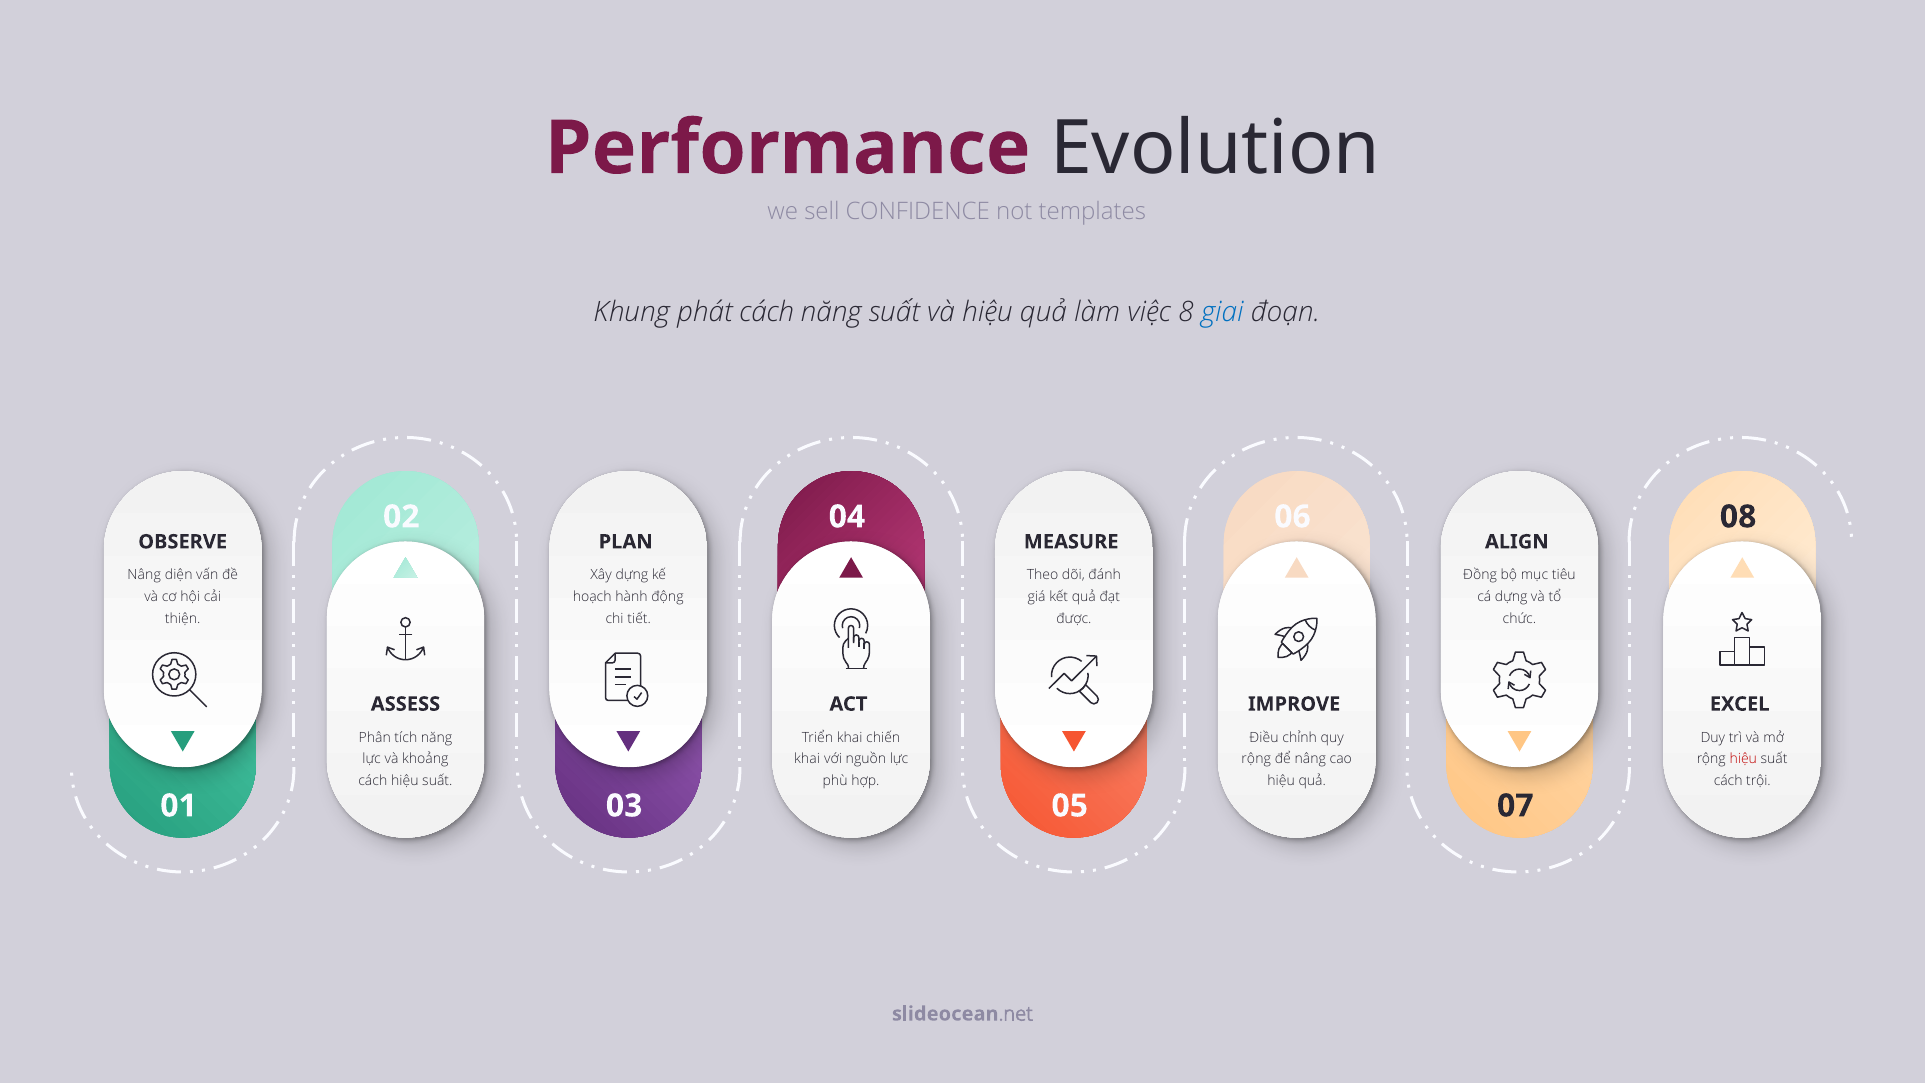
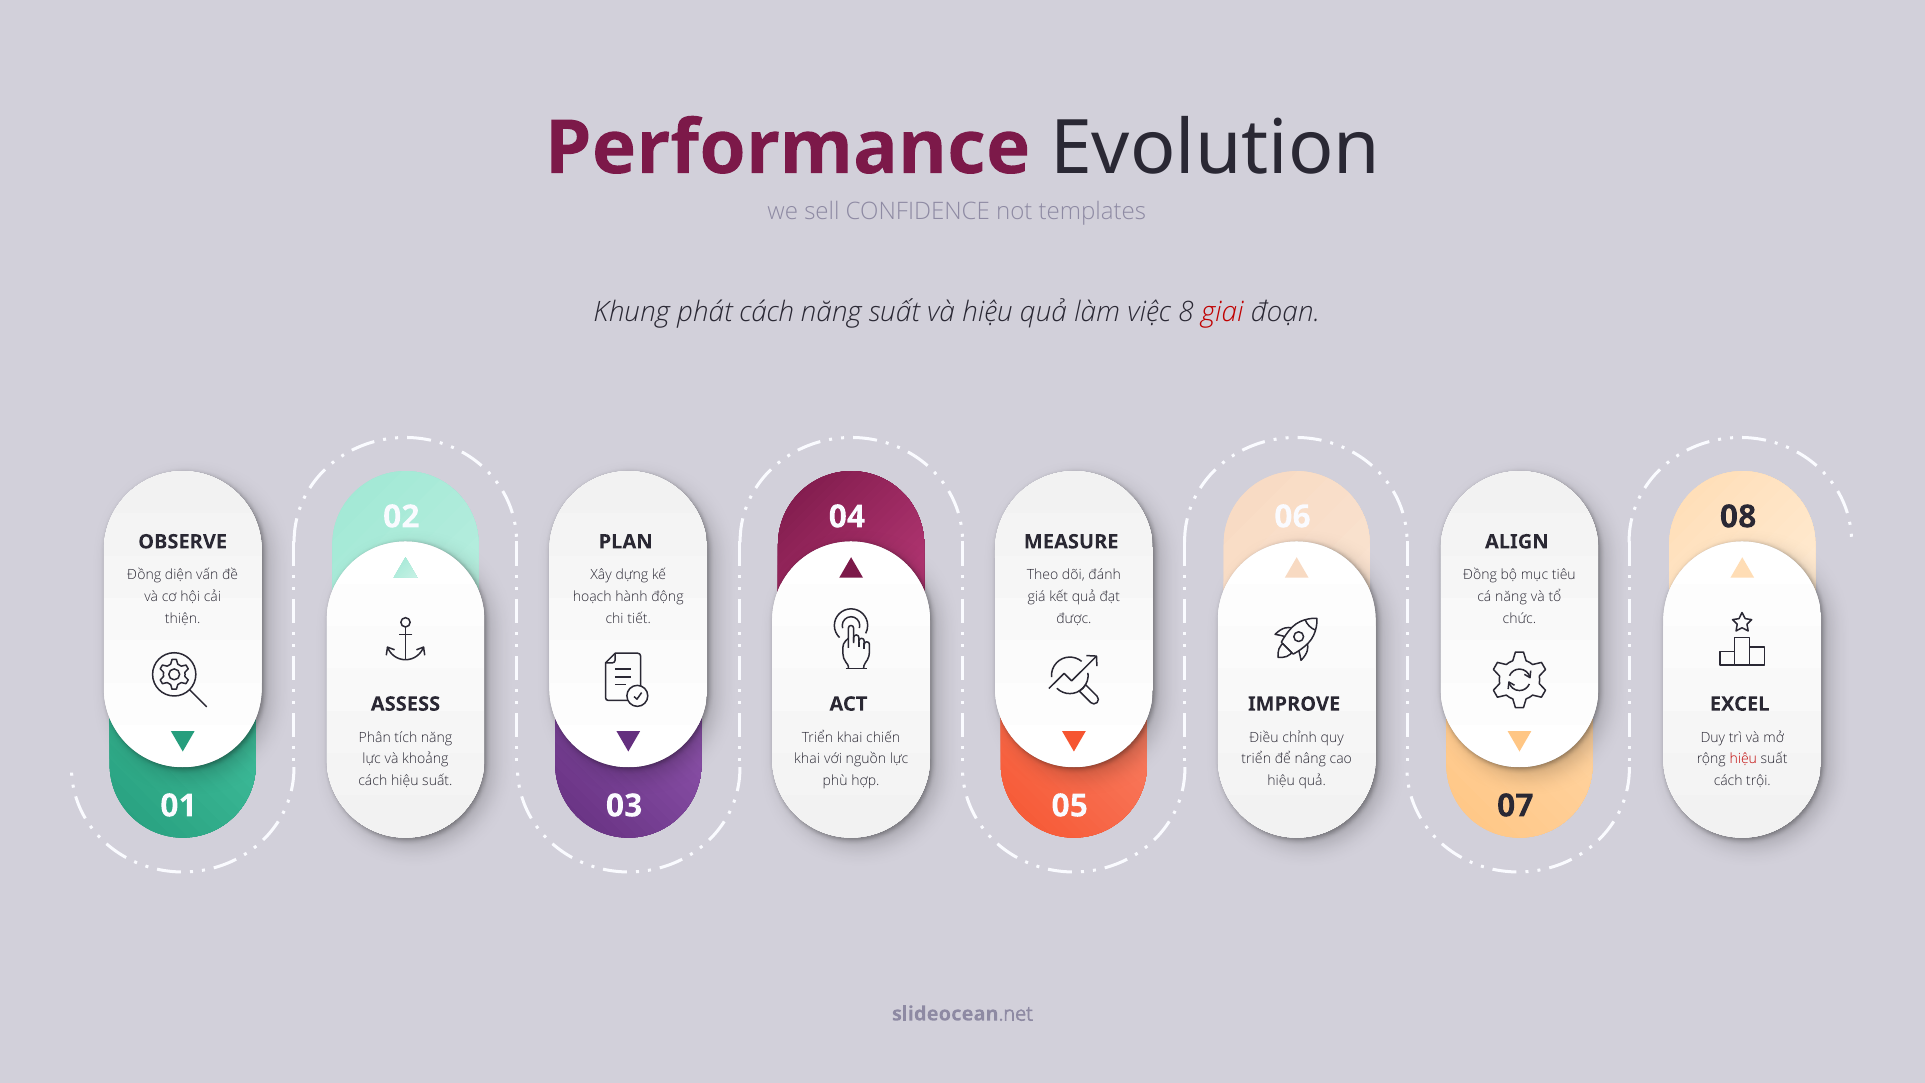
giai colour: blue -> red (1222, 313)
Nâng: Nâng -> Đồng (144, 575)
cá dựng: dựng -> năng (1511, 597)
rộng: rộng -> triển (1256, 759)
